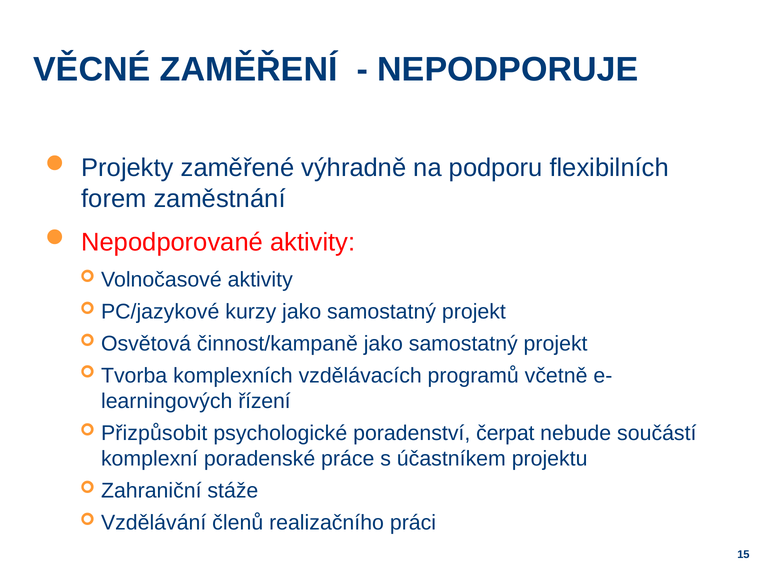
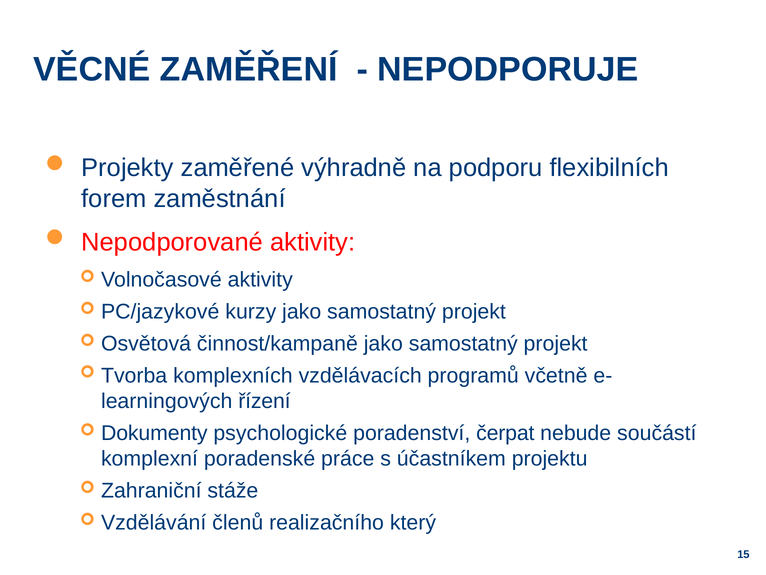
Přizpůsobit: Přizpůsobit -> Dokumenty (154, 433)
práci: práci -> který (413, 522)
